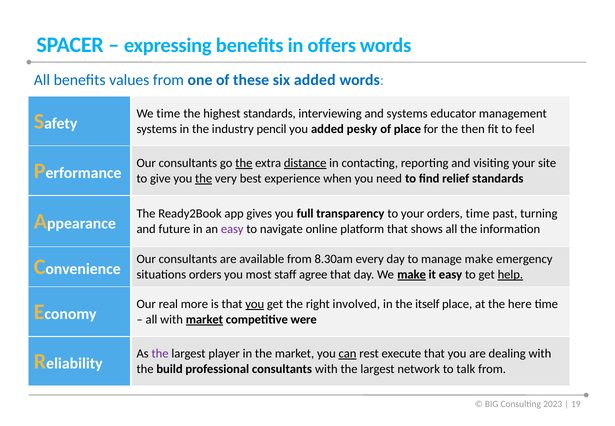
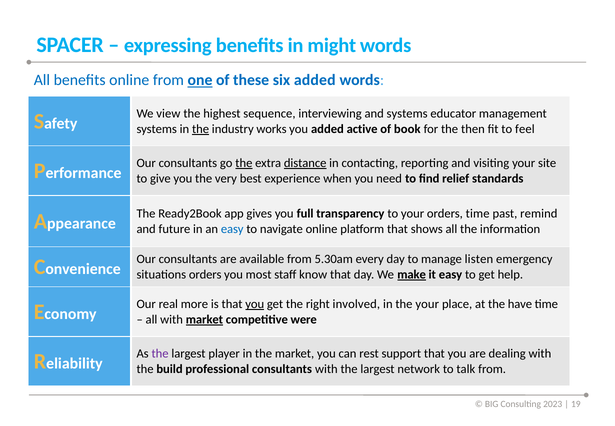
offers: offers -> might (332, 46)
benefits values: values -> online (129, 80)
one underline: none -> present (200, 80)
We time: time -> view (168, 113)
highest standards: standards -> sequence (269, 113)
the underline: none -> present (201, 129)
pencil: pencil -> works (271, 129)
pesky: pesky -> active (362, 129)
of place: place -> book (407, 129)
the underline: present -> none (204, 178)
turning: turning -> remind (539, 213)
easy colour: purple -> blue (232, 229)
8.30am: 8.30am -> 5.30am (334, 259)
manage make: make -> listen (479, 259)
agree: agree -> know (313, 274)
help underline: present -> none (510, 274)
the itself: itself -> your (427, 304)
here: here -> have (520, 304)
can underline: present -> none (348, 353)
execute: execute -> support (401, 353)
